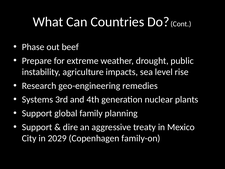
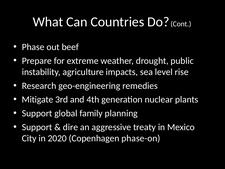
Systems: Systems -> Mitigate (38, 99)
2029: 2029 -> 2020 (57, 138)
family-on: family-on -> phase-on (141, 138)
